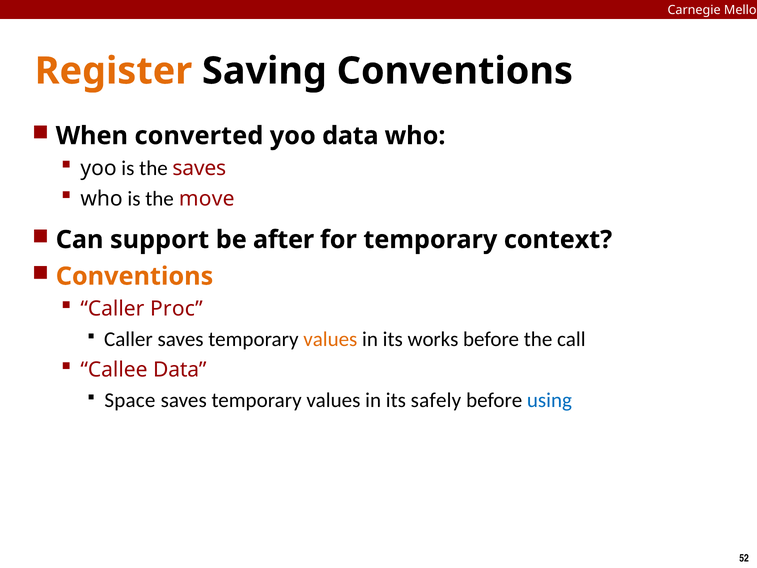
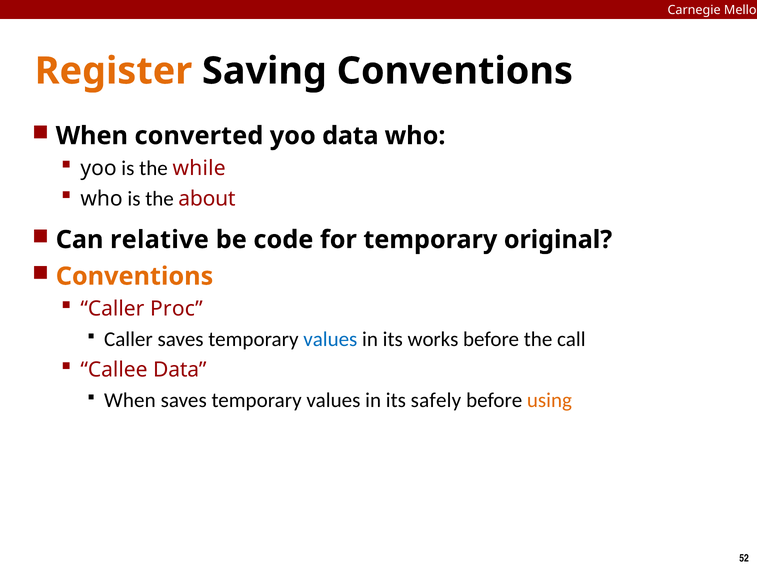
the saves: saves -> while (199, 168)
move: move -> about (207, 199)
support: support -> relative (159, 240)
after: after -> code (283, 240)
context: context -> original (558, 240)
values colour: orange -> blue (330, 339)
Space: Space -> When (130, 400)
using colour: blue -> orange (549, 400)
